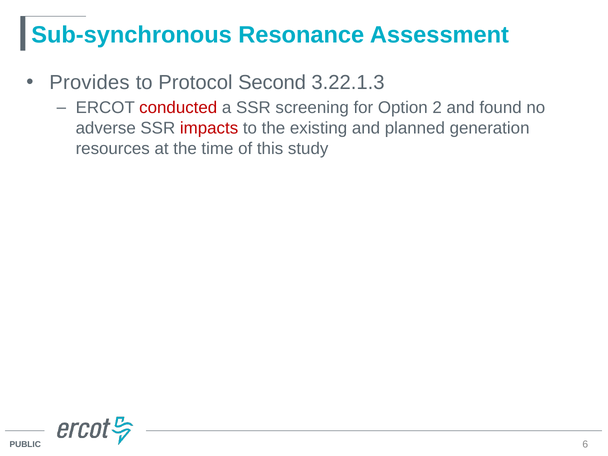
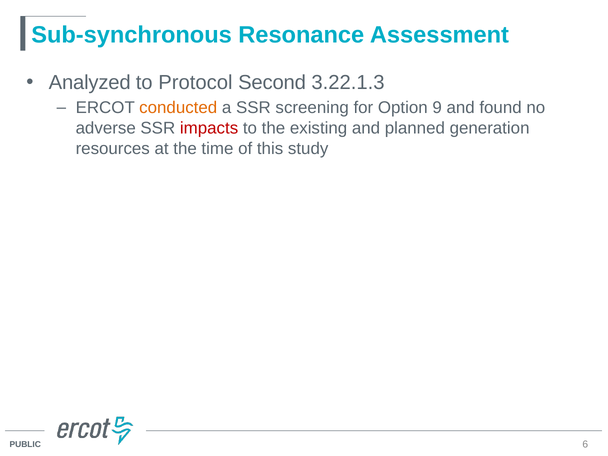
Provides: Provides -> Analyzed (90, 82)
conducted colour: red -> orange (178, 108)
2: 2 -> 9 (437, 108)
